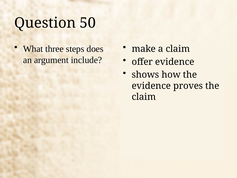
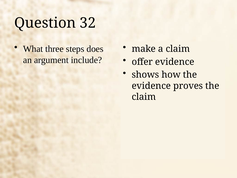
50: 50 -> 32 (88, 23)
